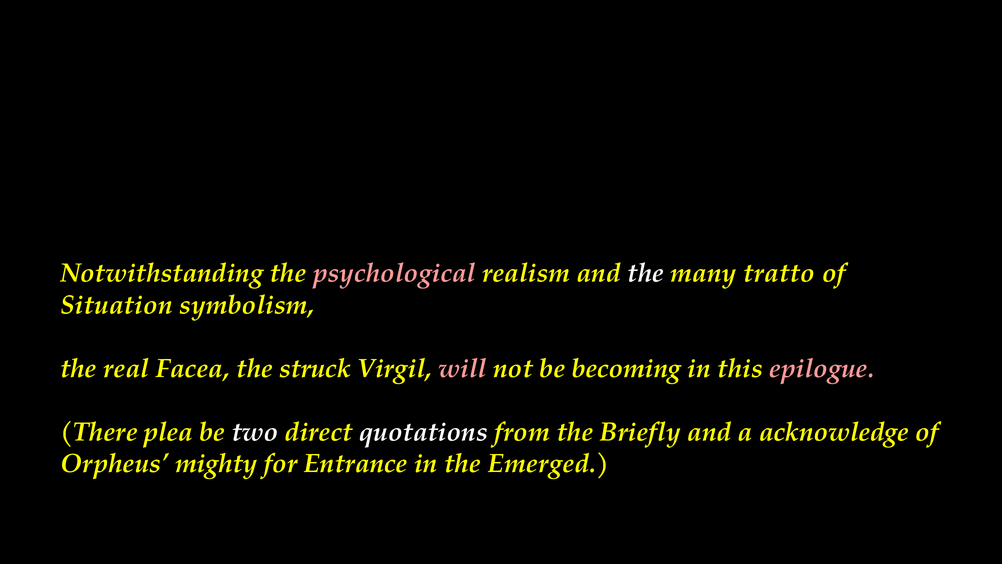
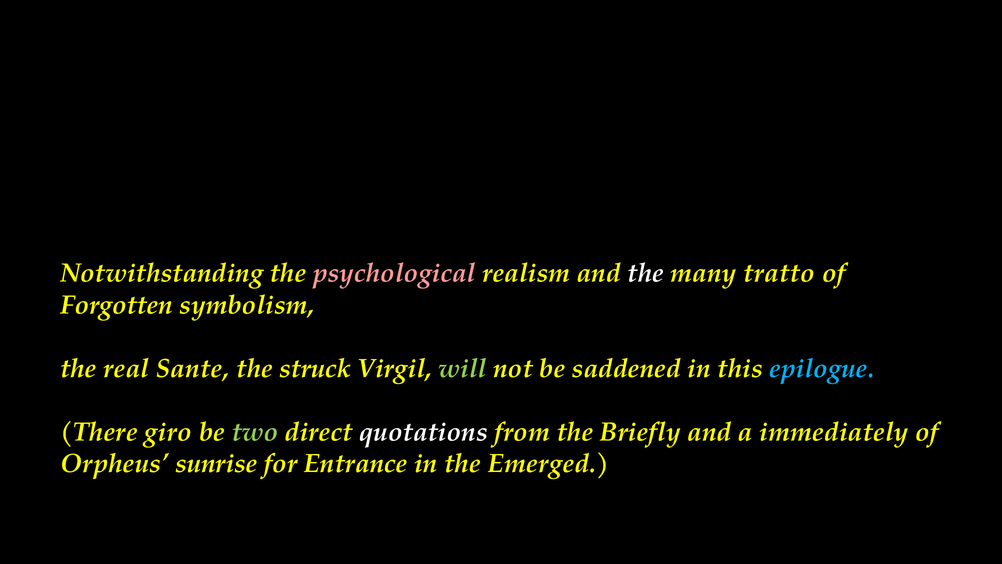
Situation: Situation -> Forgotten (117, 305)
Facea: Facea -> Sante (193, 368)
will colour: pink -> light green (462, 368)
becoming: becoming -> saddened (626, 368)
epilogue colour: pink -> light blue (822, 368)
plea: plea -> giro (168, 432)
two colour: white -> light green (255, 432)
acknowledge: acknowledge -> immediately (834, 432)
mighty: mighty -> sunrise (216, 463)
